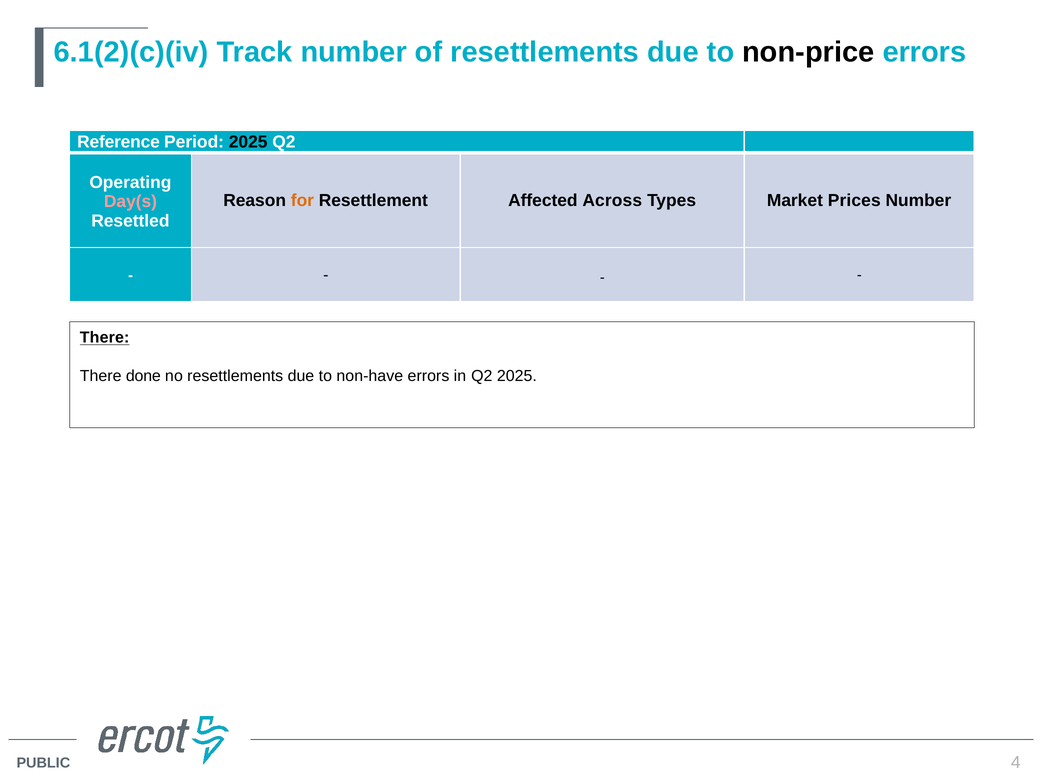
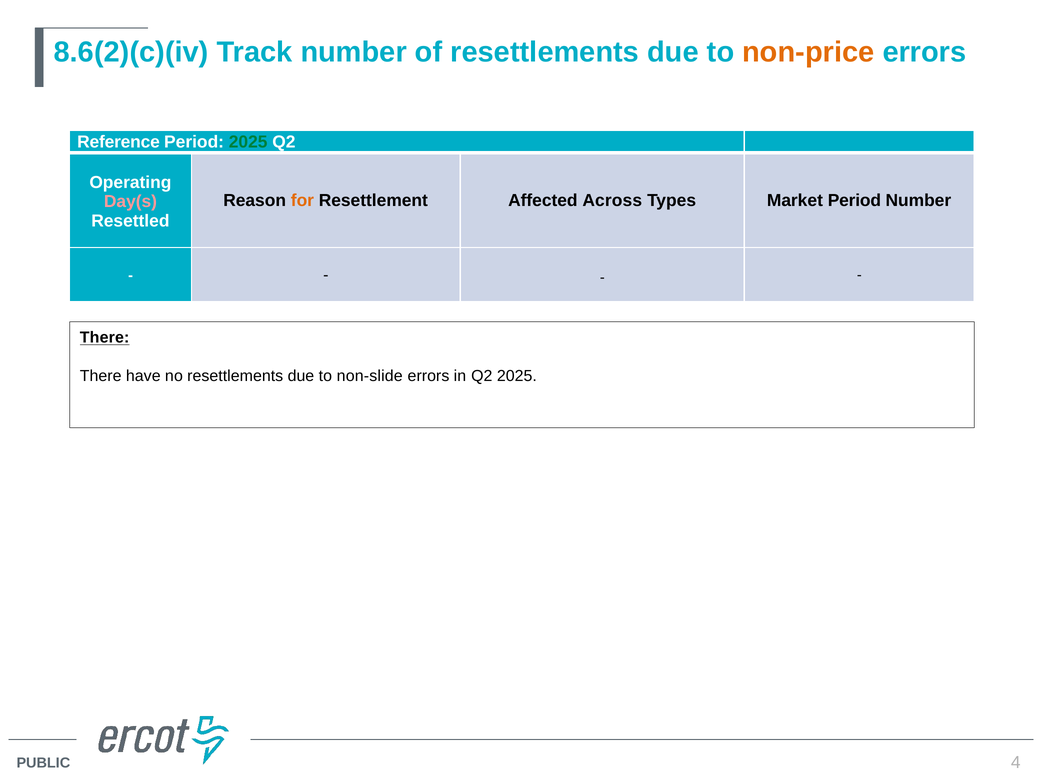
6.1(2)(c)(iv: 6.1(2)(c)(iv -> 8.6(2)(c)(iv (131, 52)
non-price colour: black -> orange (808, 52)
2025 colour: black -> green (248, 142)
Market Prices: Prices -> Period (854, 200)
done: done -> have (143, 376)
non-have: non-have -> non-slide (370, 376)
